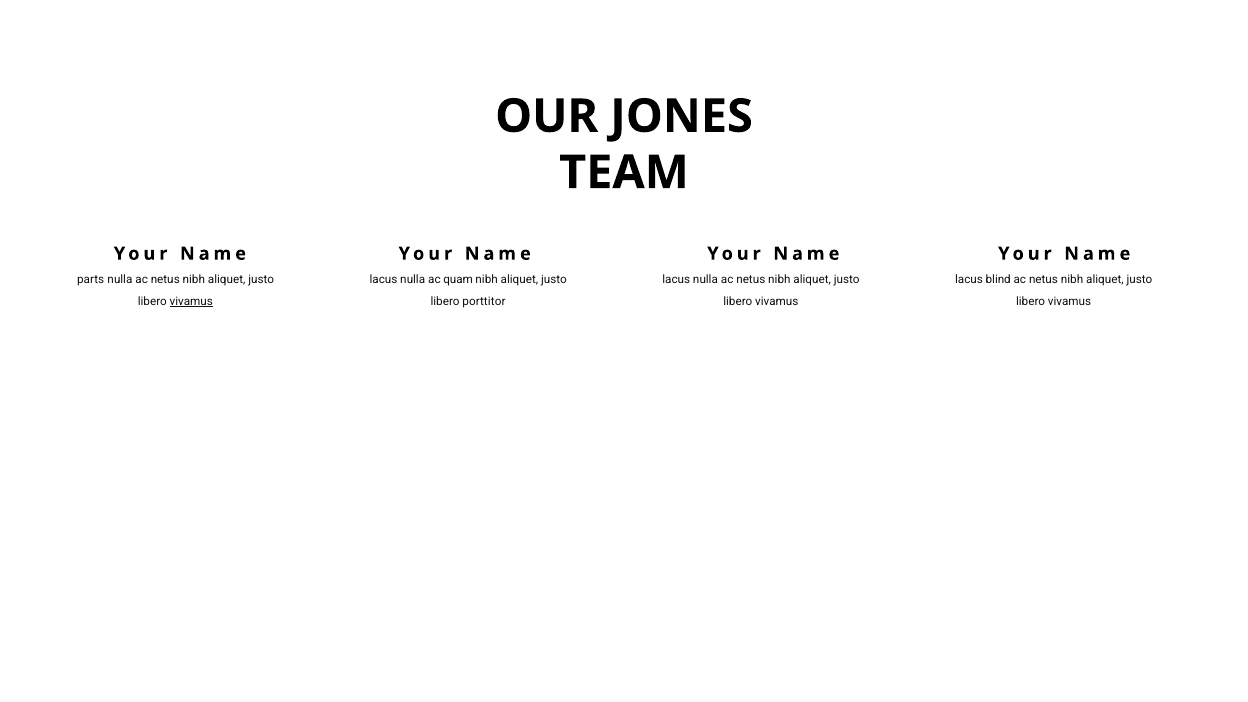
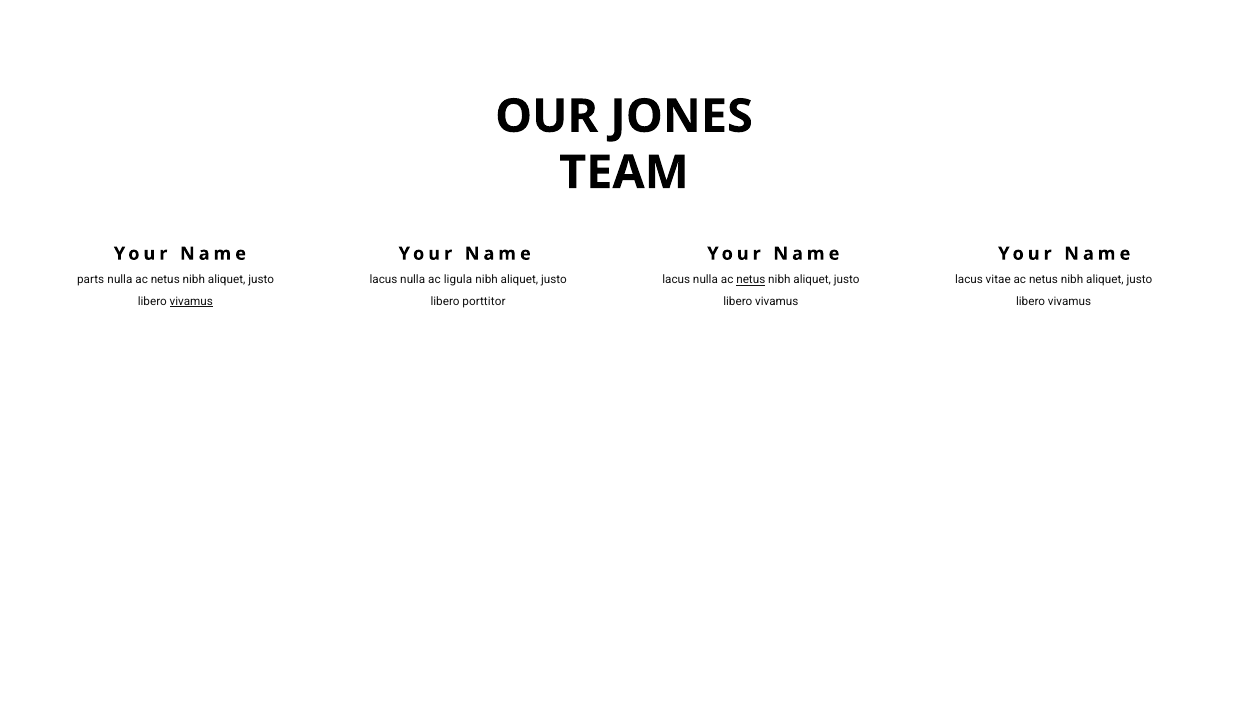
quam: quam -> ligula (458, 280)
netus underline: none -> present (751, 280)
blind: blind -> vitae (998, 280)
